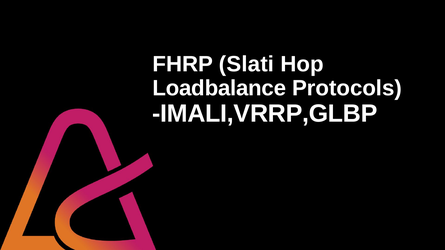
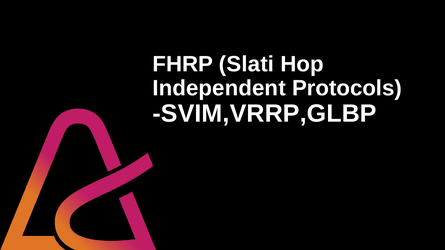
Loadbalance: Loadbalance -> Independent (219, 88)
IMALI,VRRP,GLBP: IMALI,VRRP,GLBP -> SVIM,VRRP,GLBP (265, 114)
